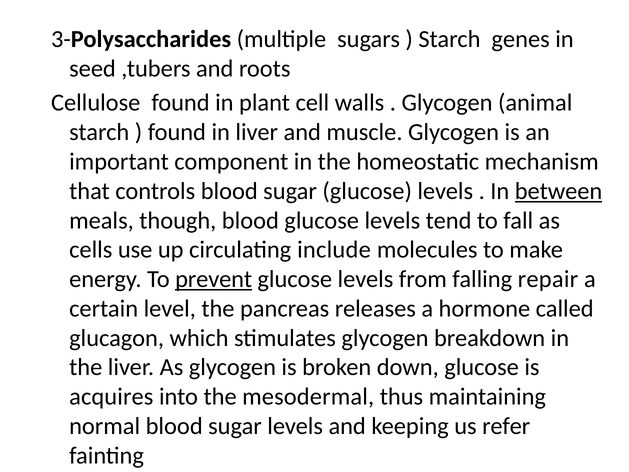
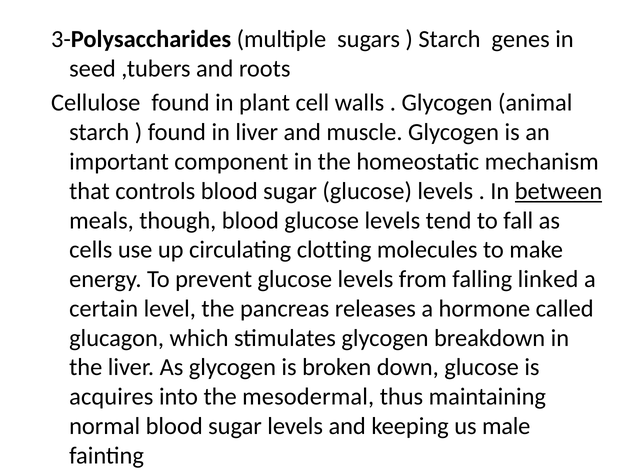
include: include -> clotting (334, 250)
prevent underline: present -> none (214, 279)
repair: repair -> linked (548, 279)
refer: refer -> male (506, 426)
